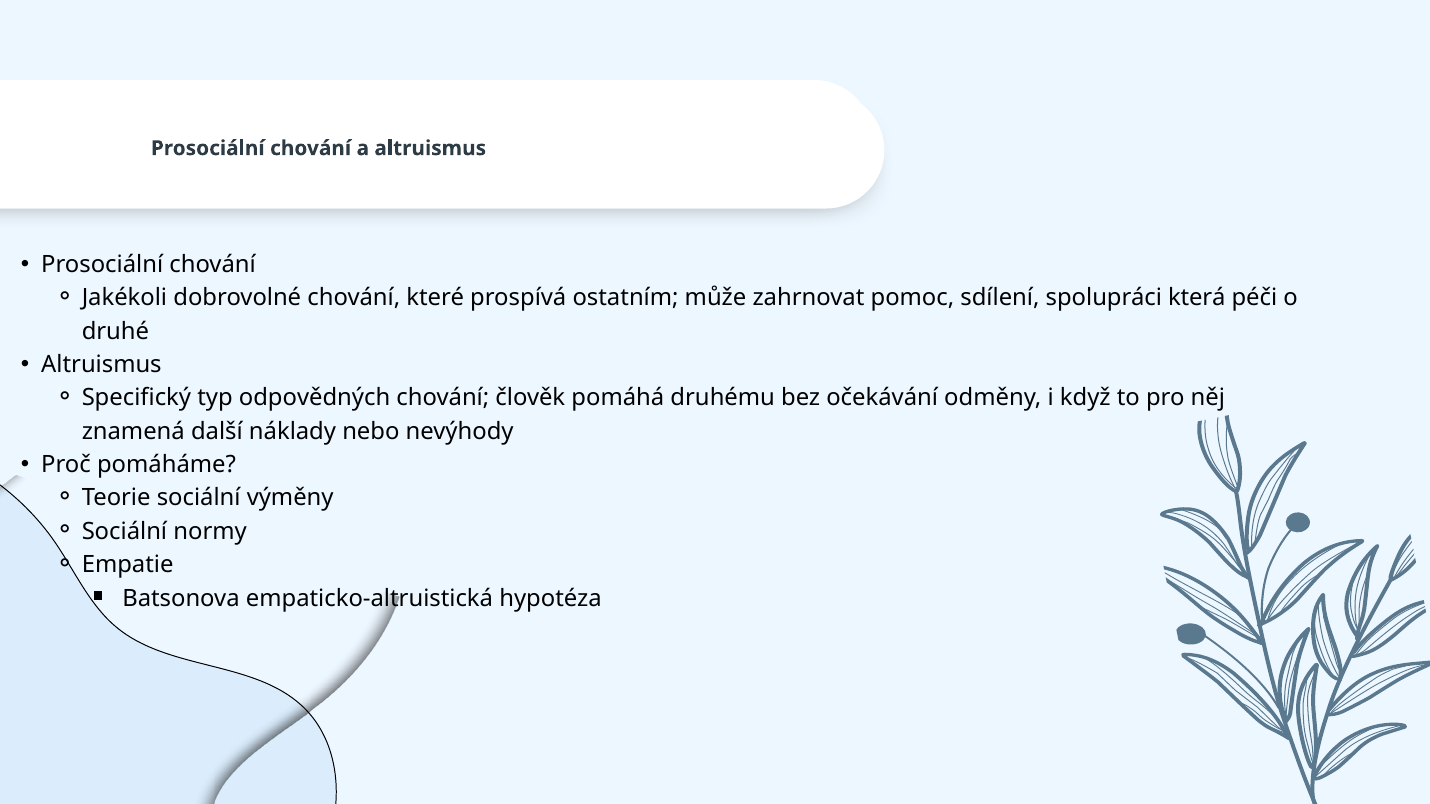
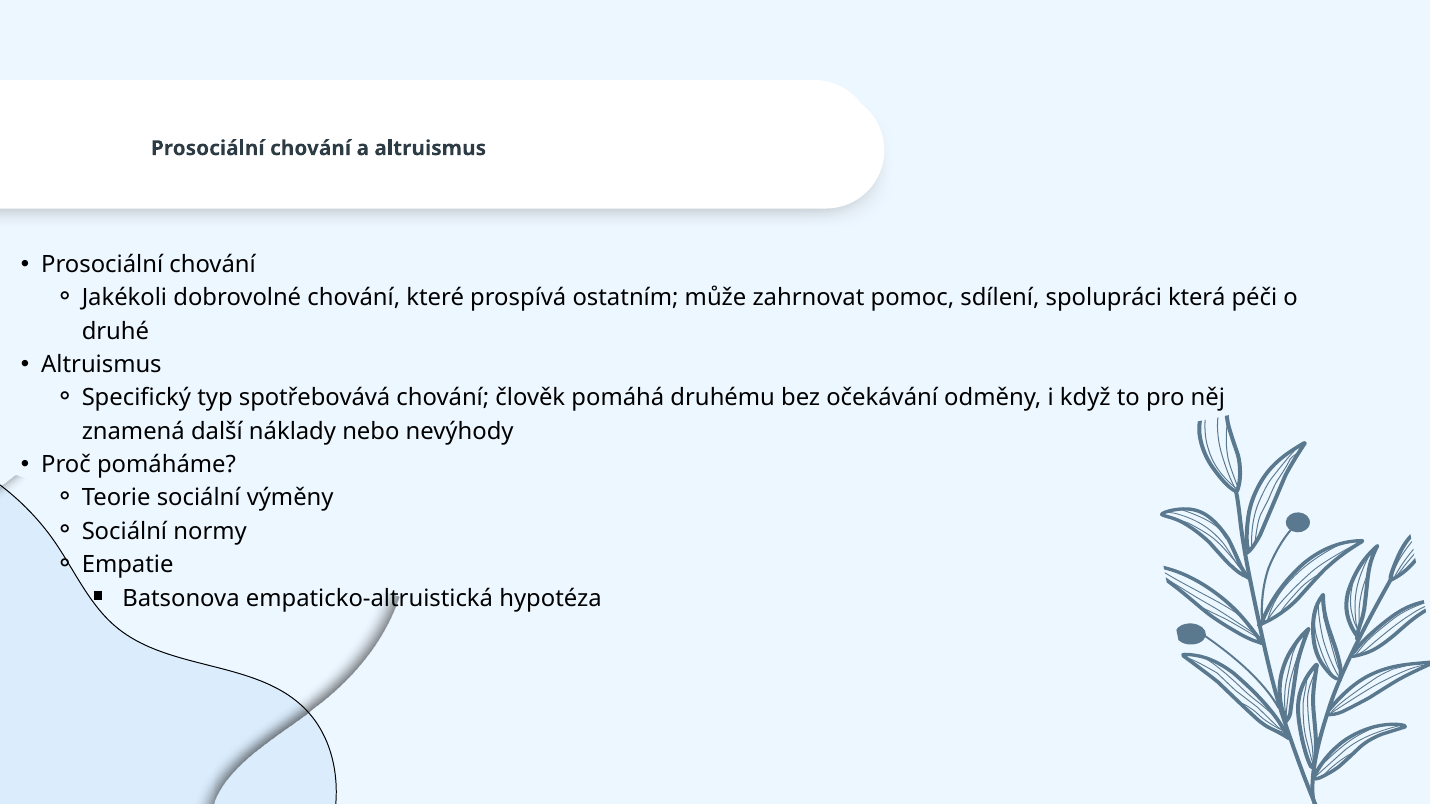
odpovědných: odpovědných -> spotřebovává (315, 398)
